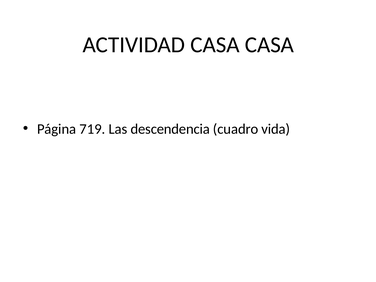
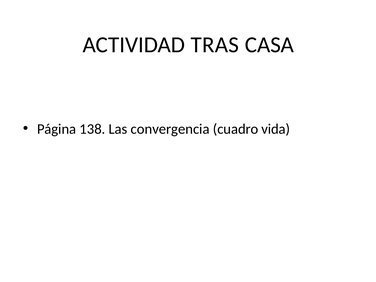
ACTIVIDAD CASA: CASA -> TRAS (215, 45)
719: 719 -> 138 (92, 129)
descendencia: descendencia -> convergencia (170, 129)
